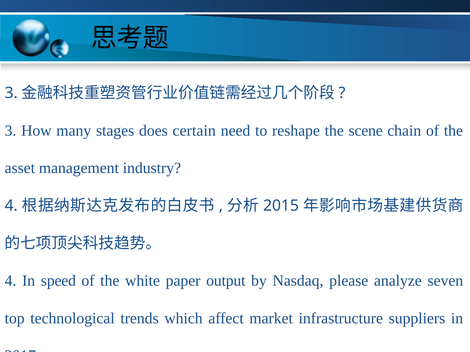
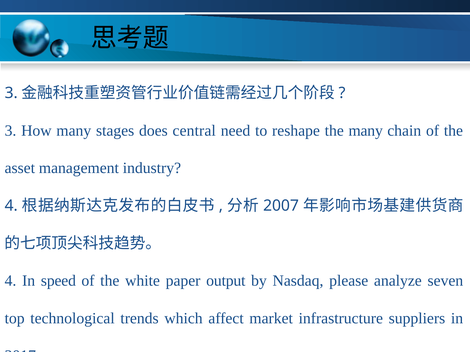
certain: certain -> central (194, 131)
the scene: scene -> many (366, 131)
2015: 2015 -> 2007 (281, 206)
